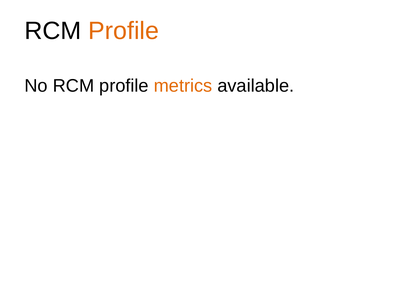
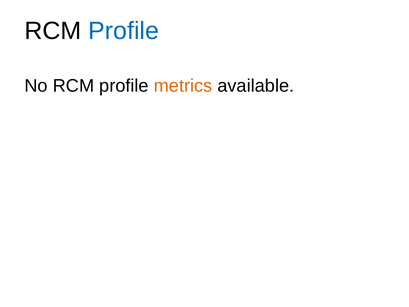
Profile colour: orange -> blue (124, 31)
